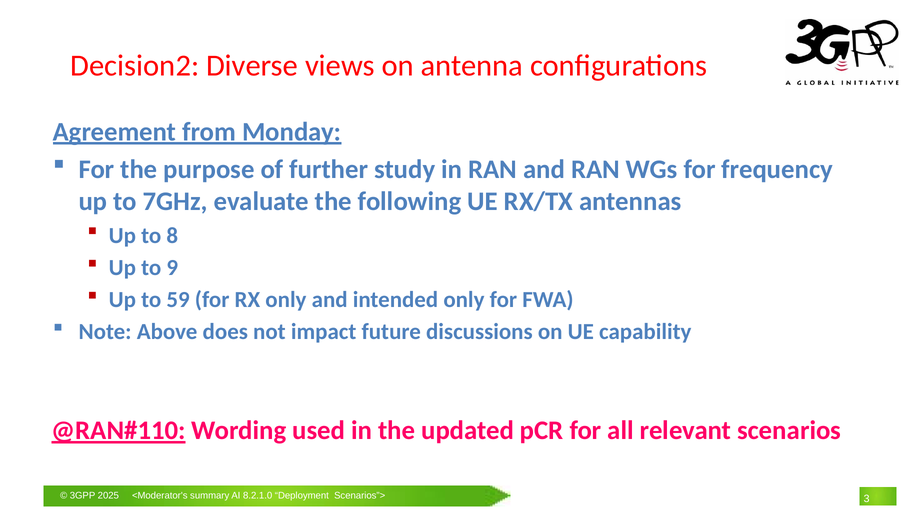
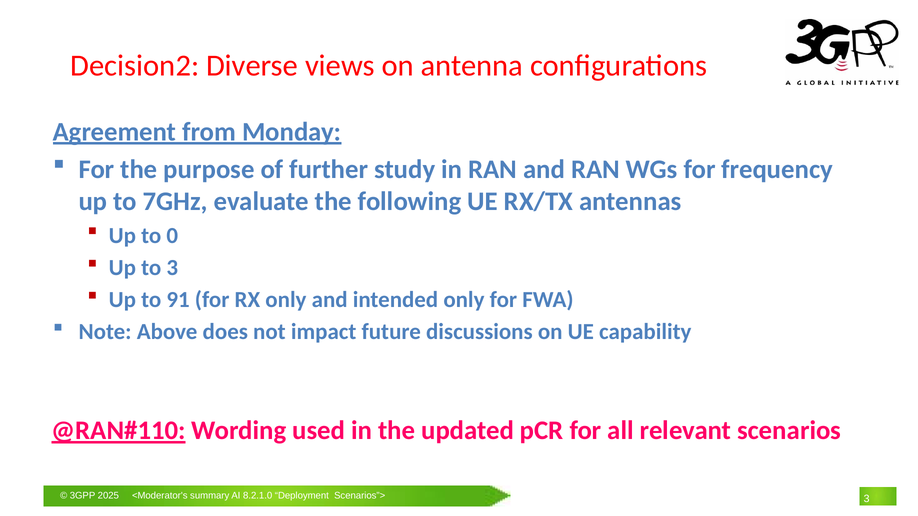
8: 8 -> 0 (172, 236)
to 9: 9 -> 3 (172, 268)
59: 59 -> 91 (178, 300)
